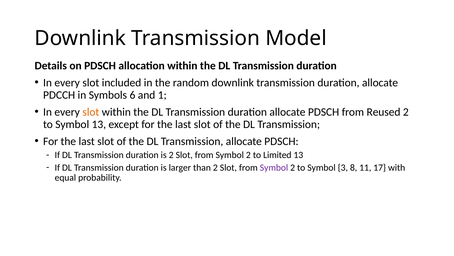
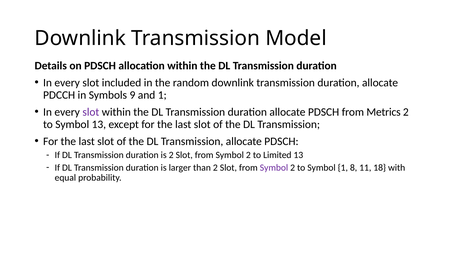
6: 6 -> 9 (132, 95)
slot colour: orange -> purple (91, 112)
Reused: Reused -> Metrics (384, 112)
Symbol 3: 3 -> 1 (343, 167)
17: 17 -> 18 (380, 167)
